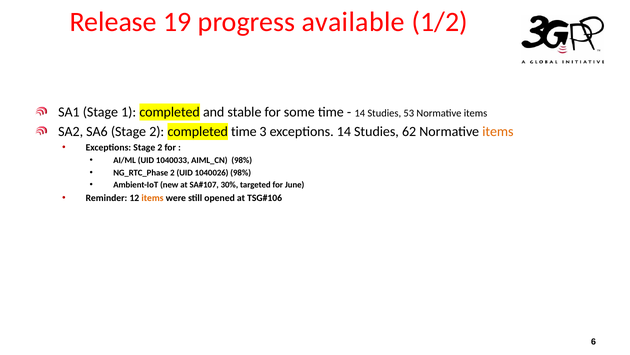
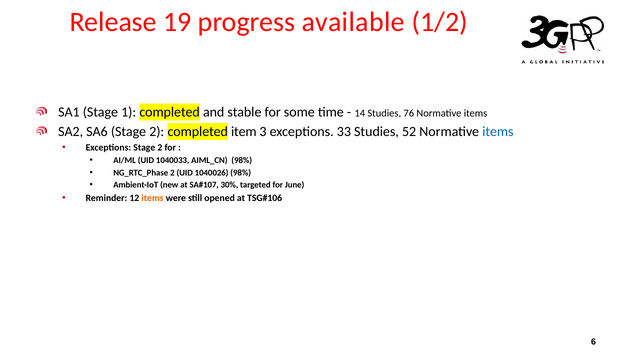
53: 53 -> 76 (409, 113)
completed time: time -> item (244, 132)
exceptions 14: 14 -> 33 (344, 132)
62: 62 -> 52 (409, 132)
items colour: orange -> blue (498, 132)
